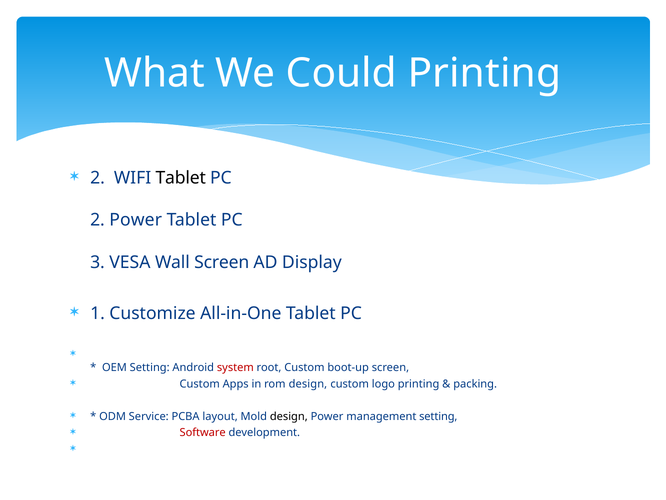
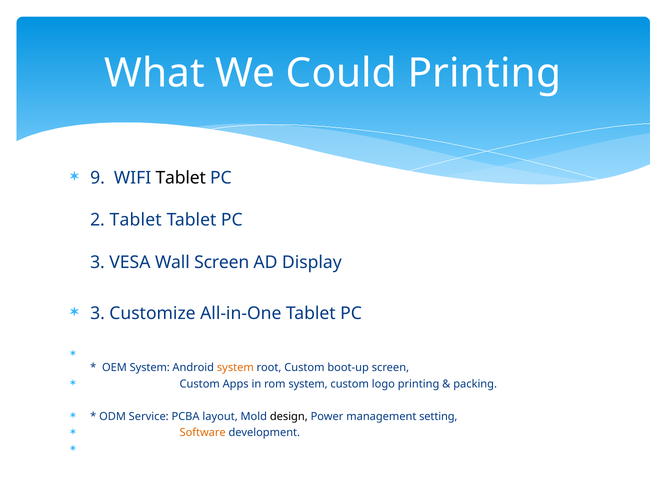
2: 2 -> 9 (98, 178)
2 Power: Power -> Tablet (136, 220)
1: 1 -> 3 (98, 313)
OEM Setting: Setting -> System (150, 367)
system colour: red -> orange (235, 367)
rom design: design -> system (308, 384)
Software colour: red -> orange (203, 432)
